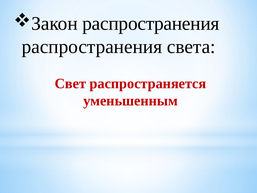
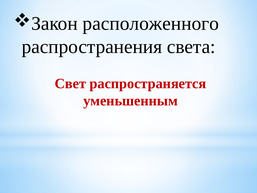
Закон распространения: распространения -> расположенного (151, 24)
